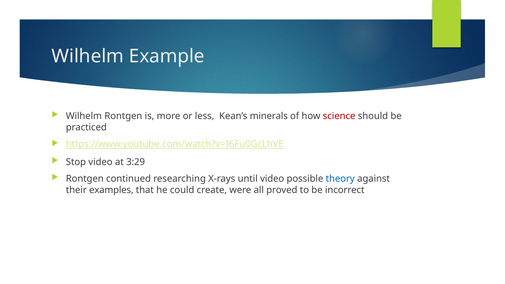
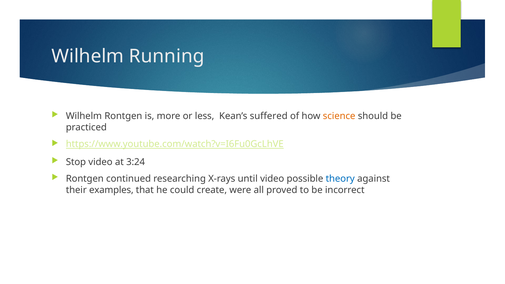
Example: Example -> Running (167, 56)
minerals: minerals -> suffered (269, 116)
science colour: red -> orange (339, 116)
3:29: 3:29 -> 3:24 (136, 162)
